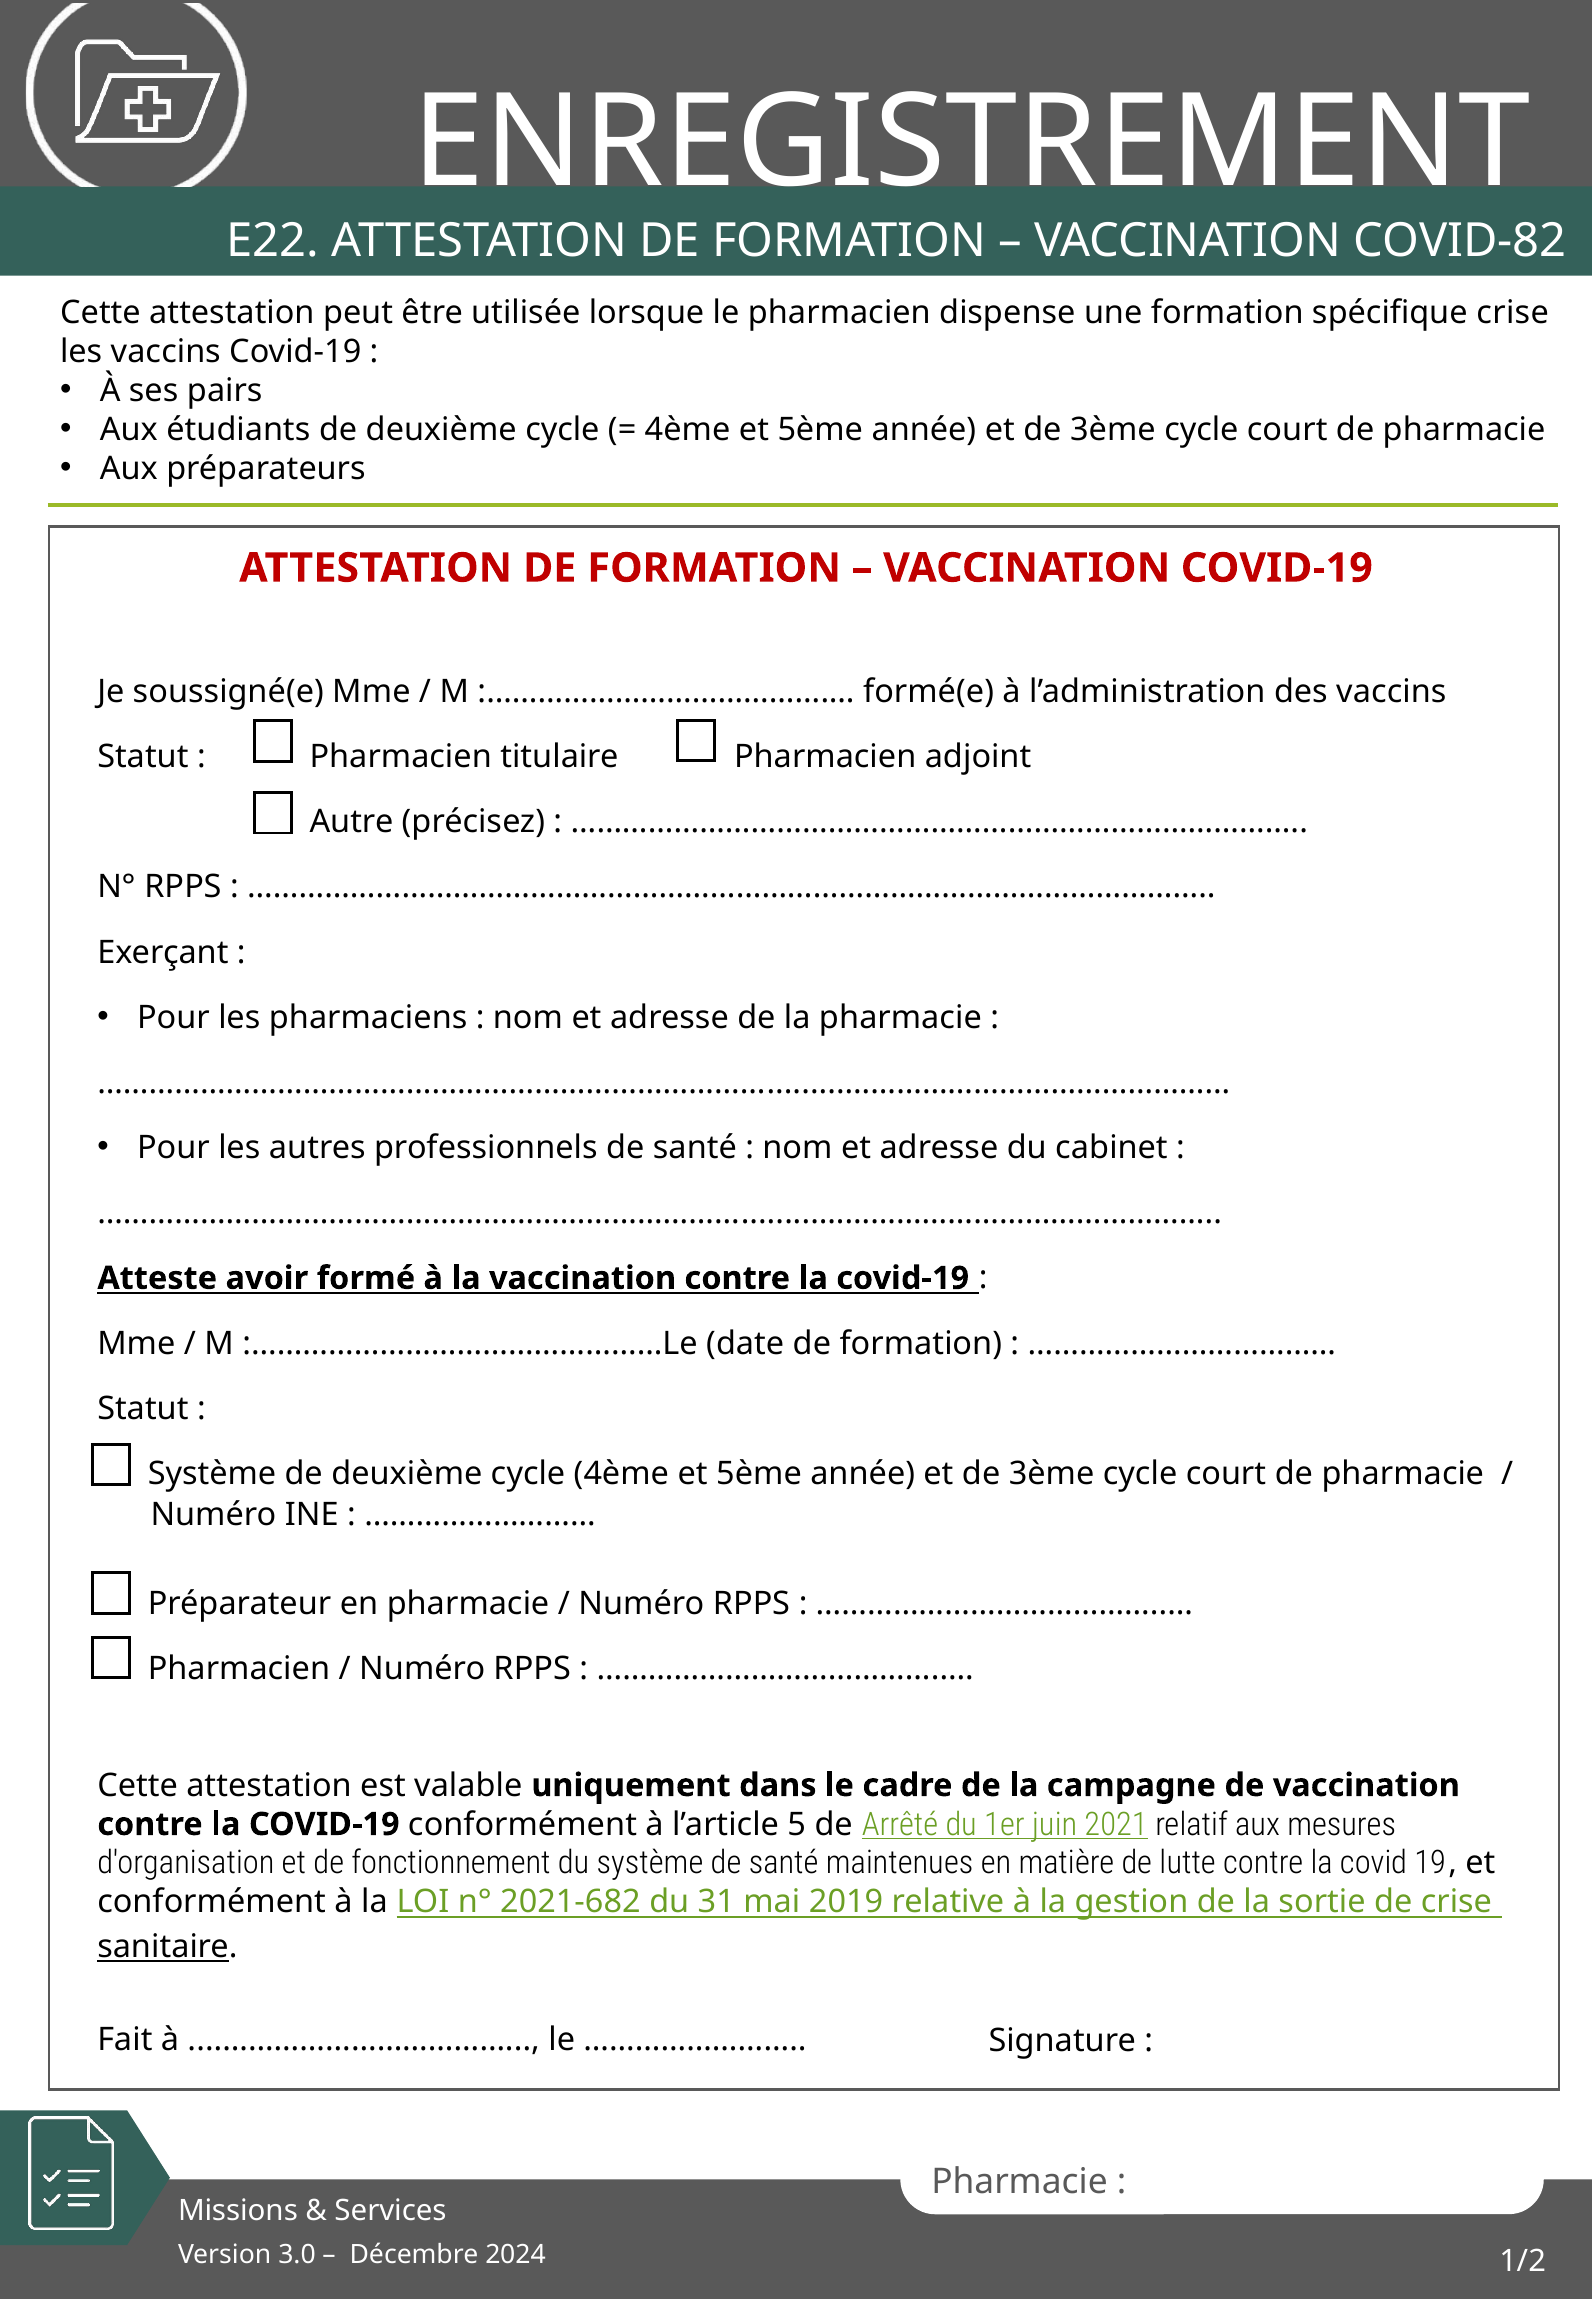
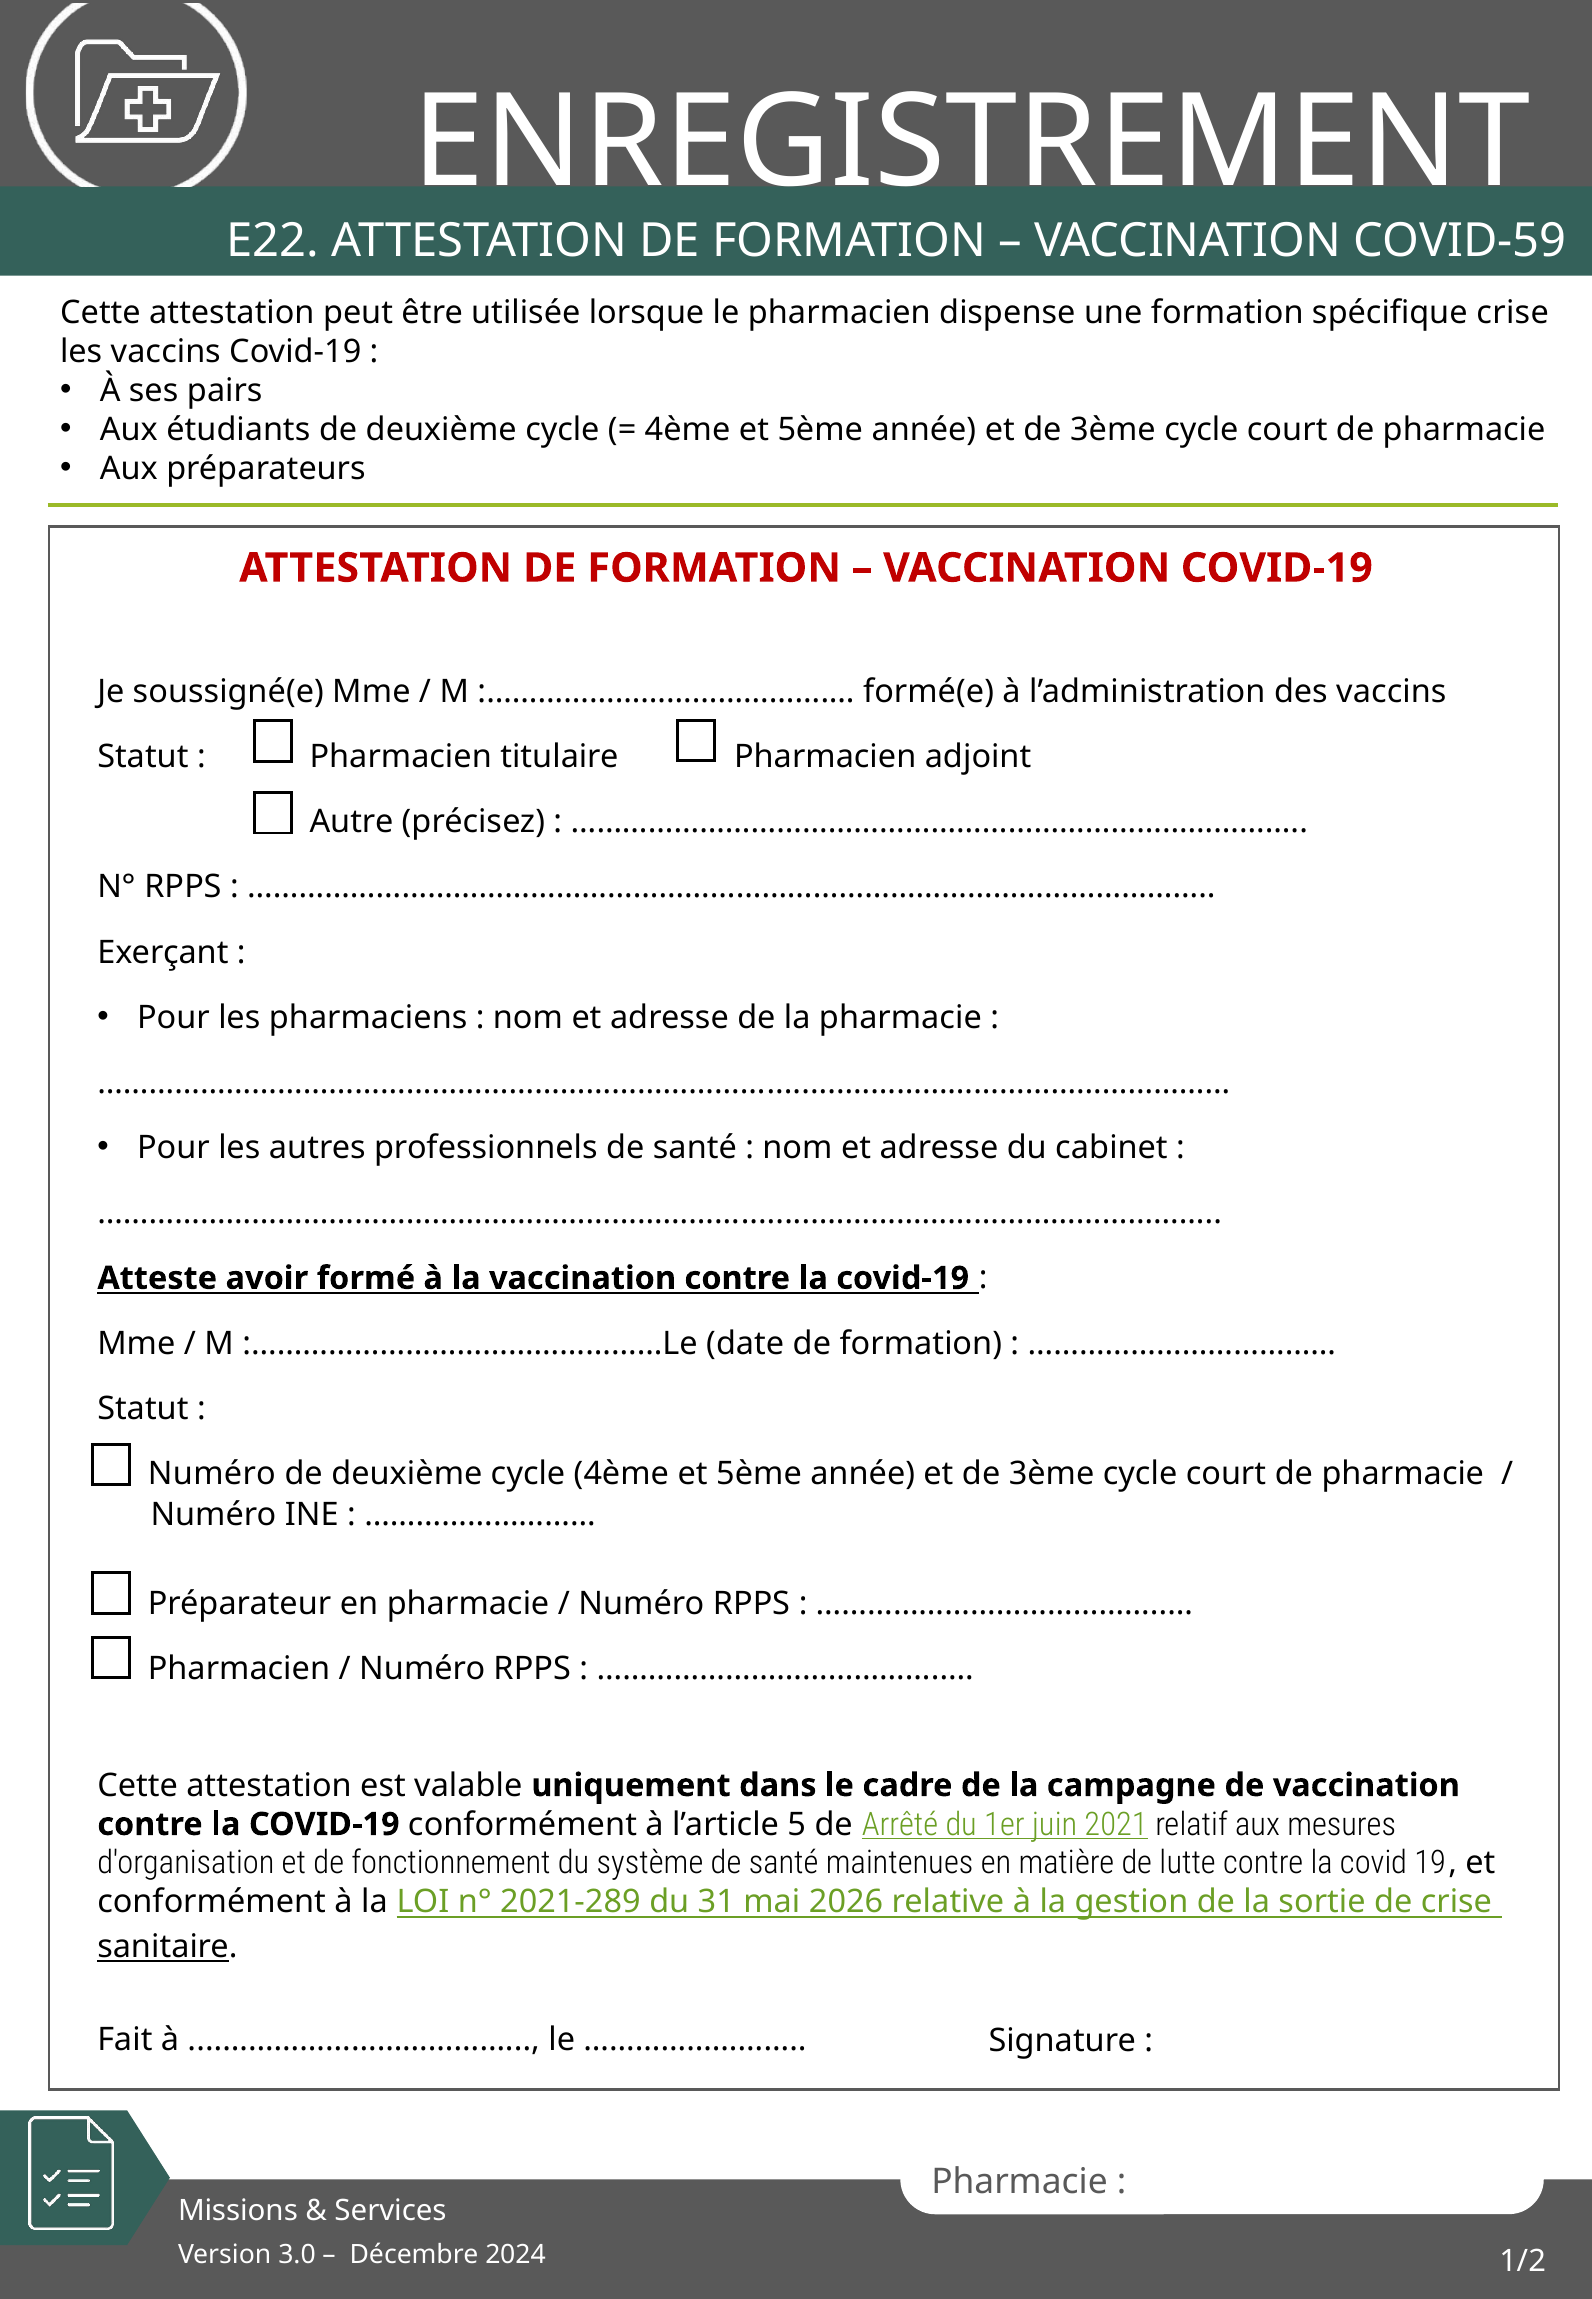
COVID-82: COVID-82 -> COVID-59 (1460, 242)
Système: Système -> Numéro (212, 1474)
2021-682: 2021-682 -> 2021-289 (570, 1903)
2019: 2019 -> 2026 (846, 1903)
